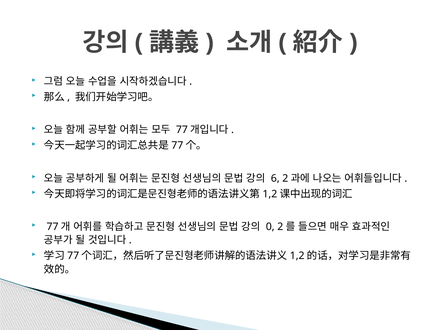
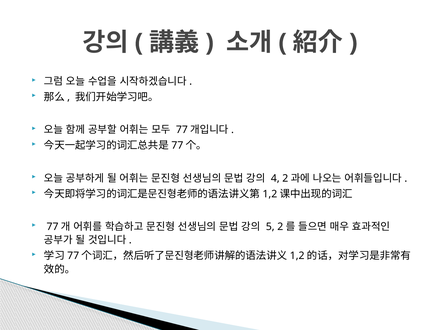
6: 6 -> 4 (275, 178)
0: 0 -> 5 (270, 227)
